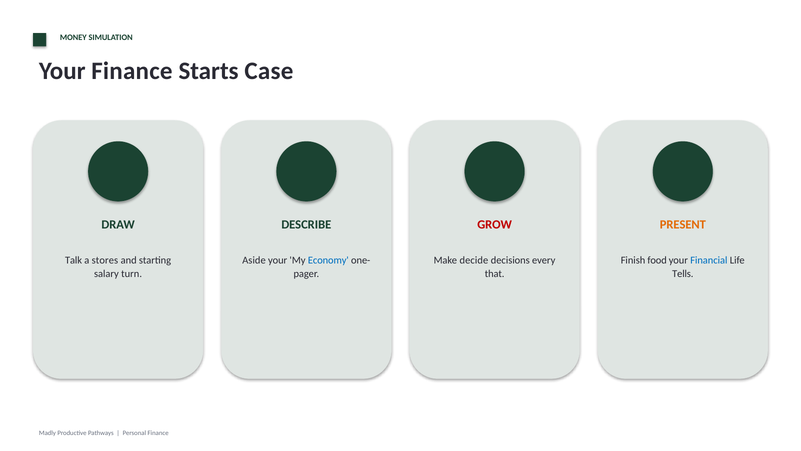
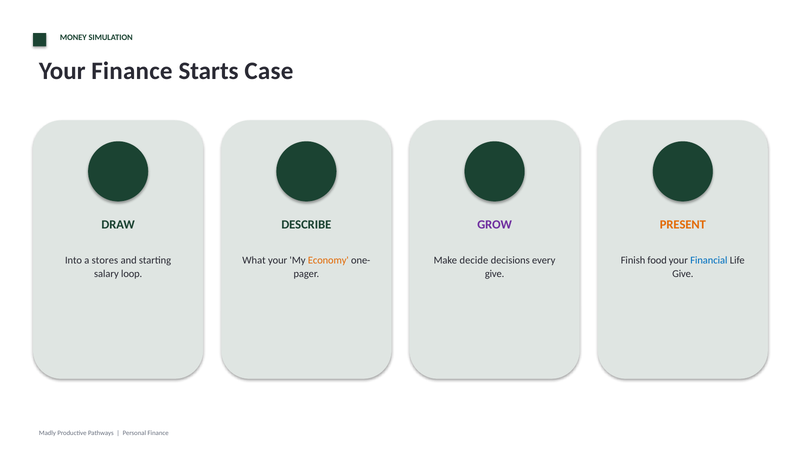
GROW colour: red -> purple (495, 225)
Talk: Talk -> Into (74, 260)
Aside: Aside -> What (254, 260)
Economy colour: blue -> orange (328, 260)
turn: turn -> loop (132, 274)
that: that -> give (495, 274)
Tells: Tells -> Give (683, 274)
